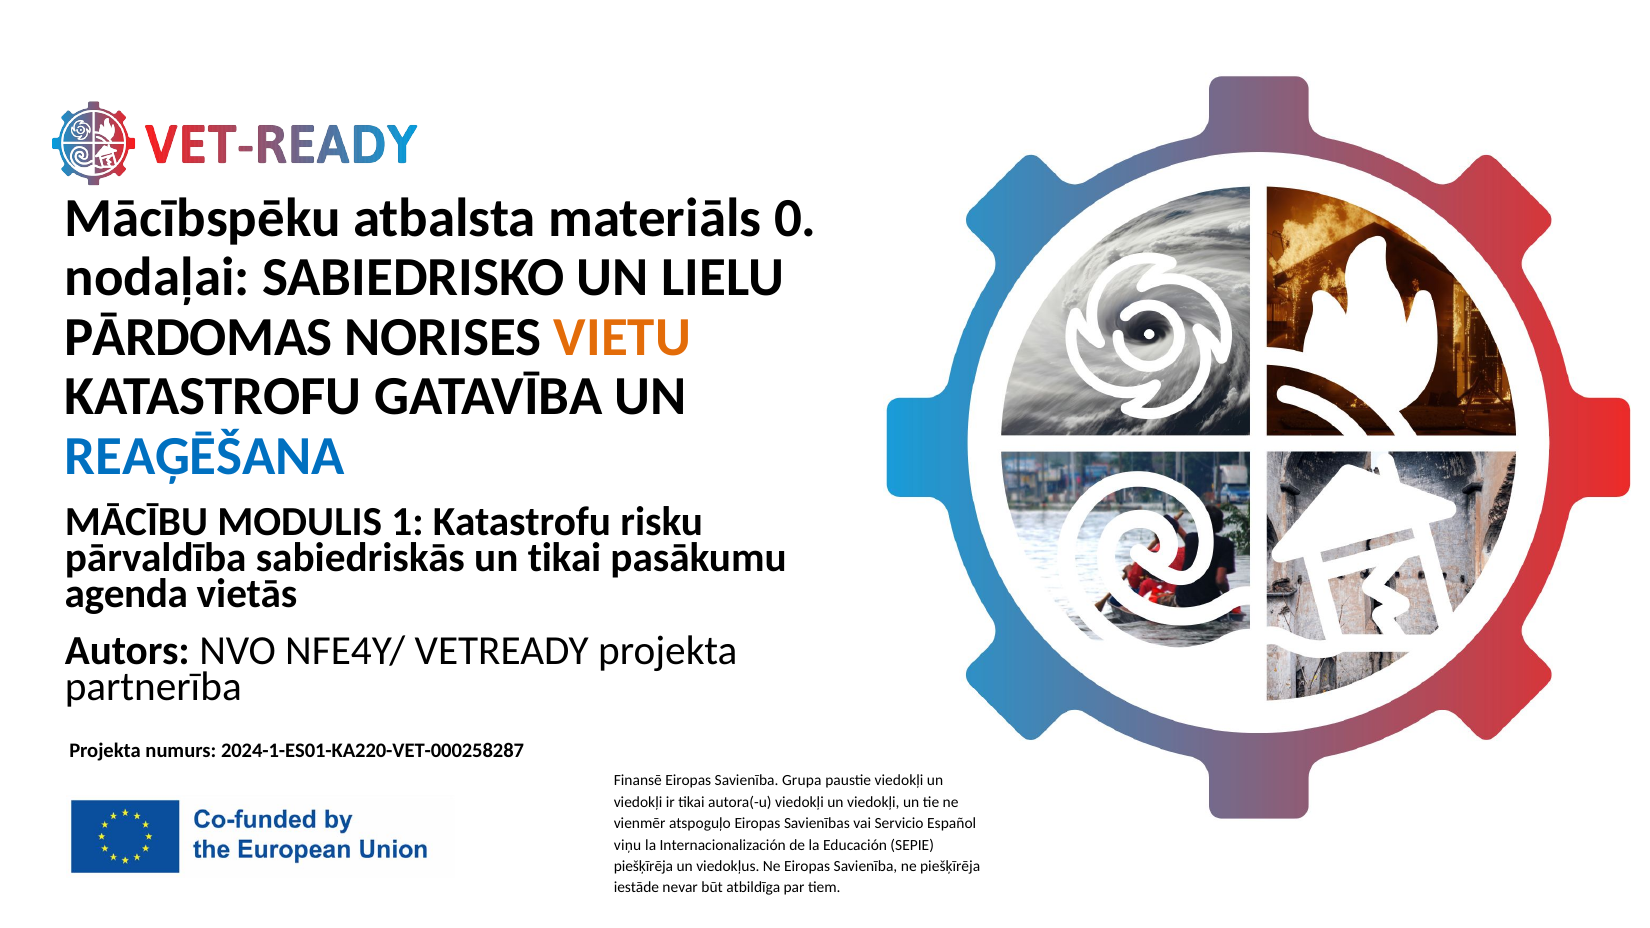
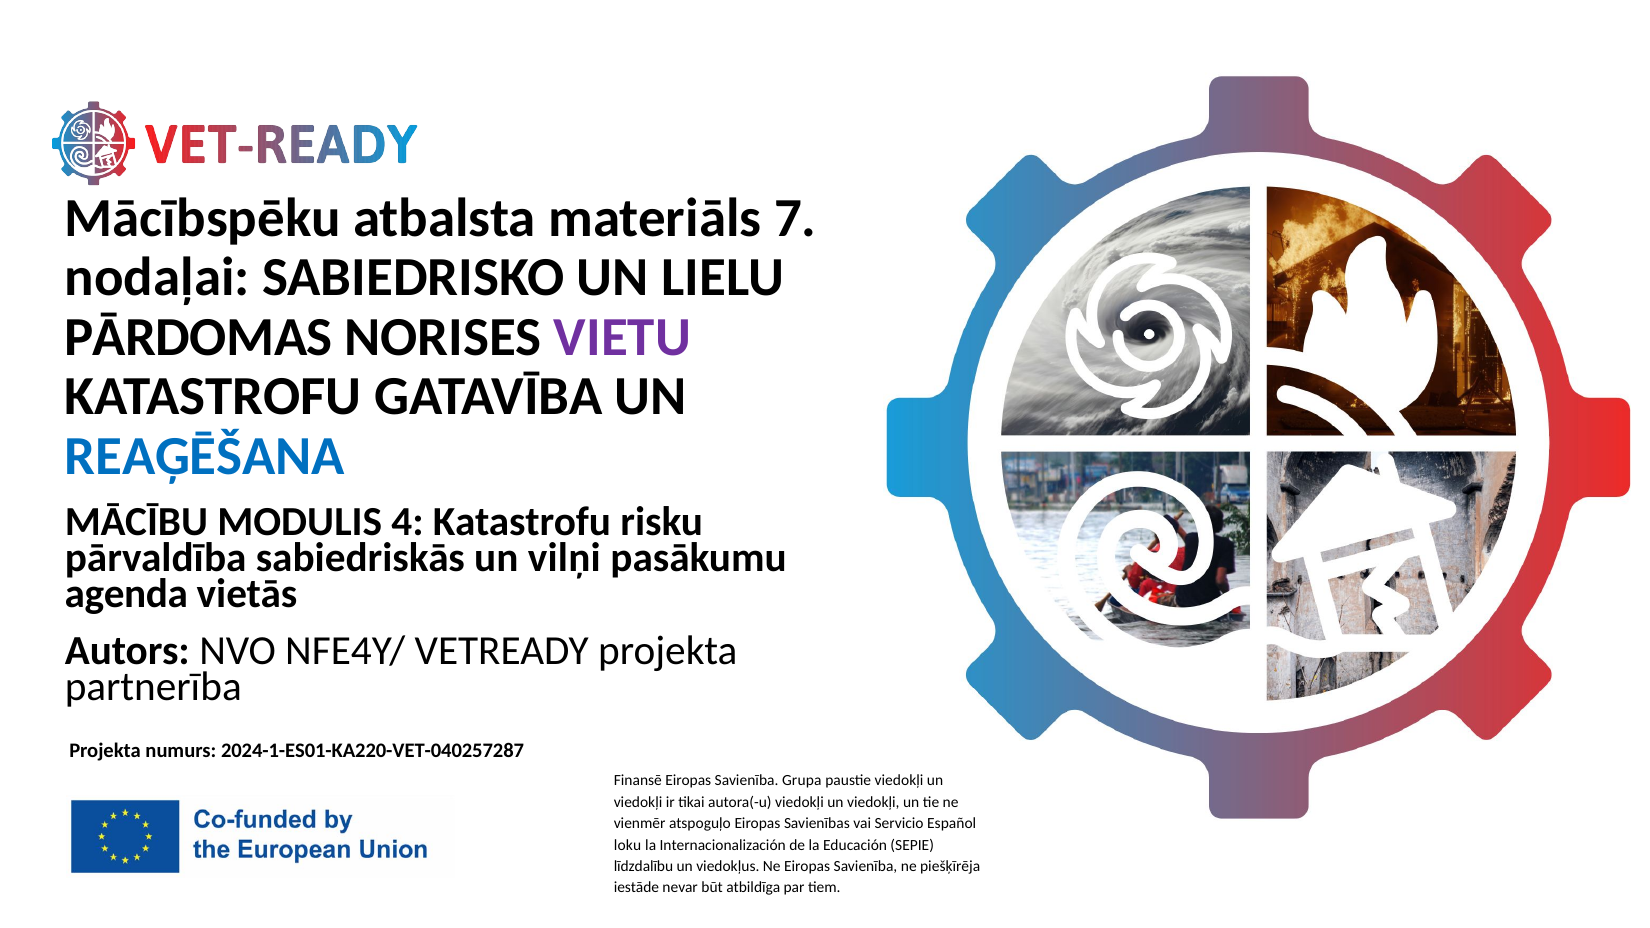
0: 0 -> 7 (795, 218)
VIETU colour: orange -> purple (623, 337)
1: 1 -> 4 (408, 522)
un tikai: tikai -> vilņi (564, 558)
2024-1-ES01-KA220-VET-000258287: 2024-1-ES01-KA220-VET-000258287 -> 2024-1-ES01-KA220-VET-040257287 (373, 751)
viņu: viņu -> loku (628, 845)
piešķīrēja: piešķīrēja -> līdzdalību (643, 866)
